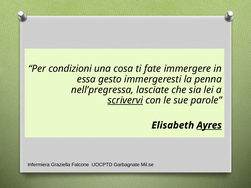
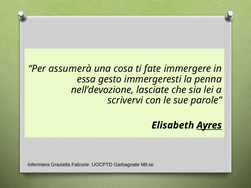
condizioni: condizioni -> assumerà (70, 69)
nell’pregressa: nell’pregressa -> nell’devozione (102, 90)
scrivervi underline: present -> none (125, 100)
